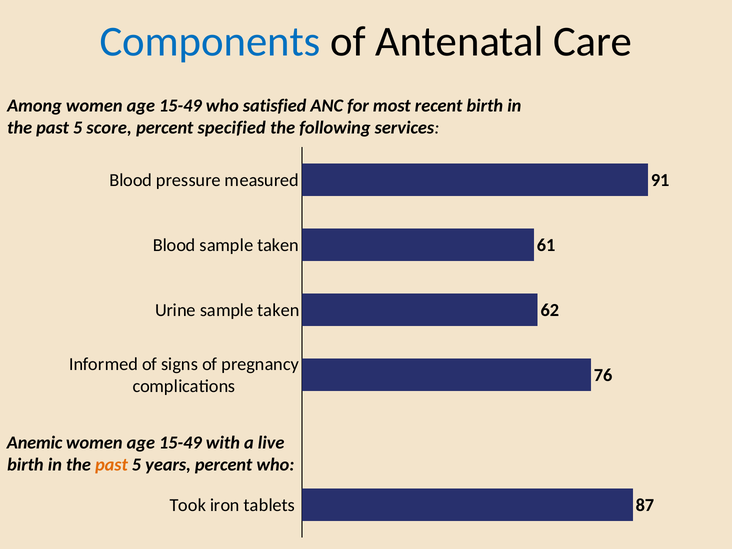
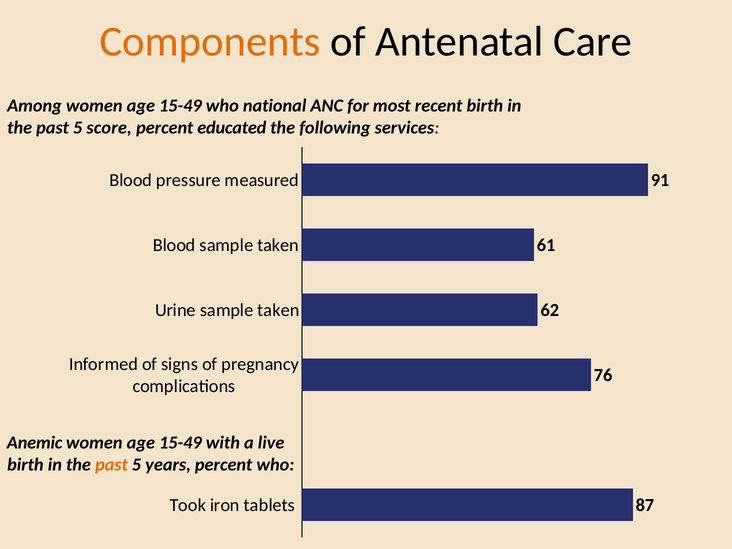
Components colour: blue -> orange (210, 42)
satisfied: satisfied -> national (275, 106)
specified: specified -> educated (232, 128)
